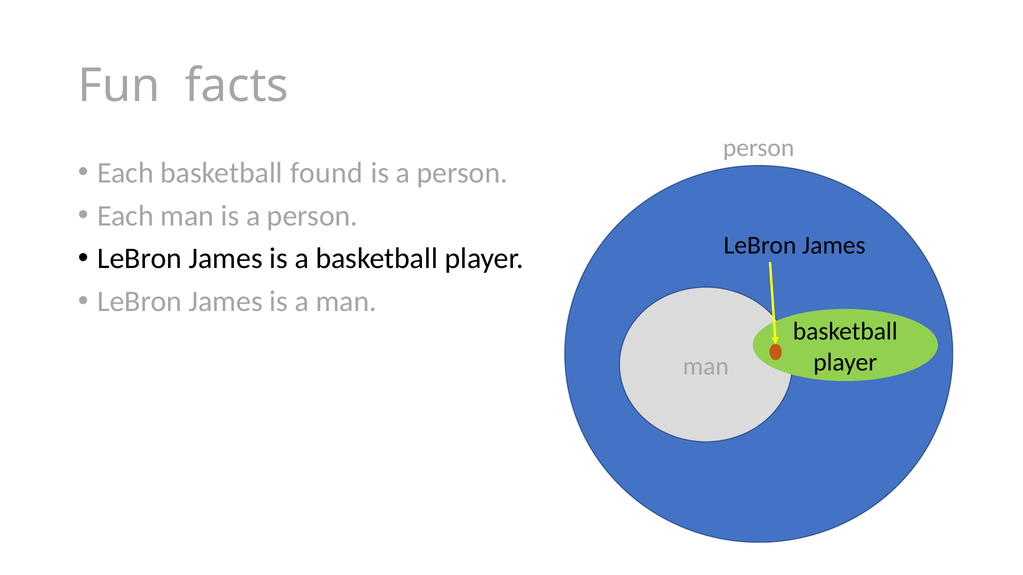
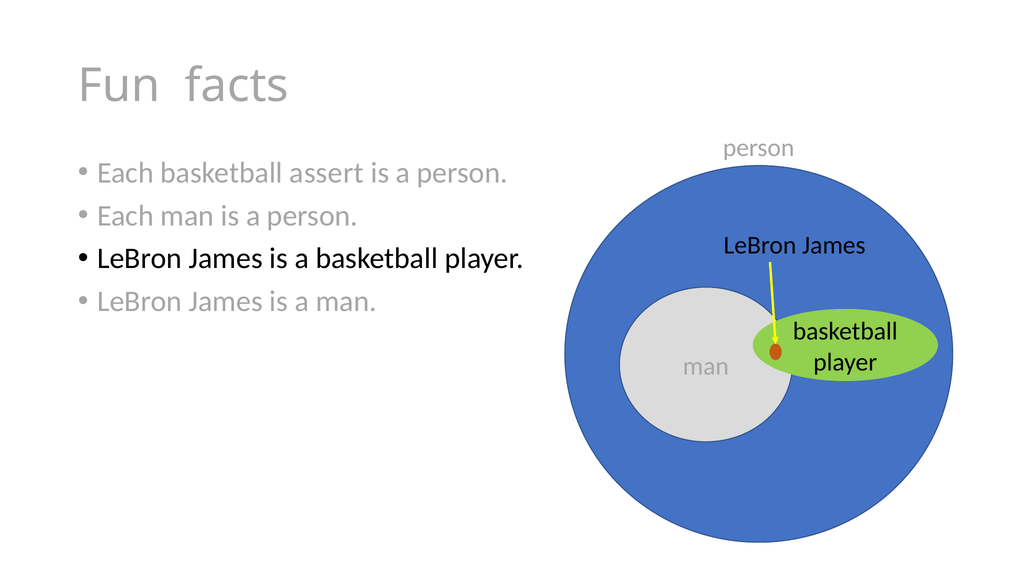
found: found -> assert (327, 173)
